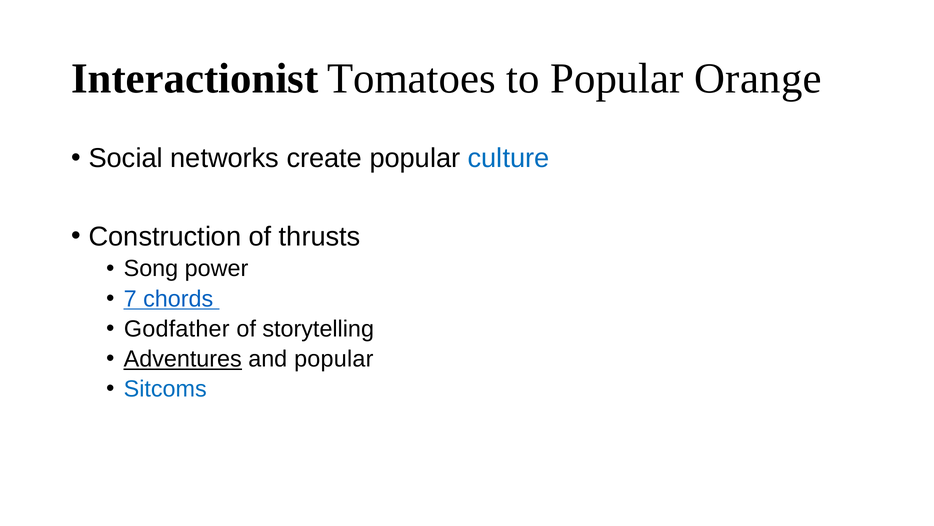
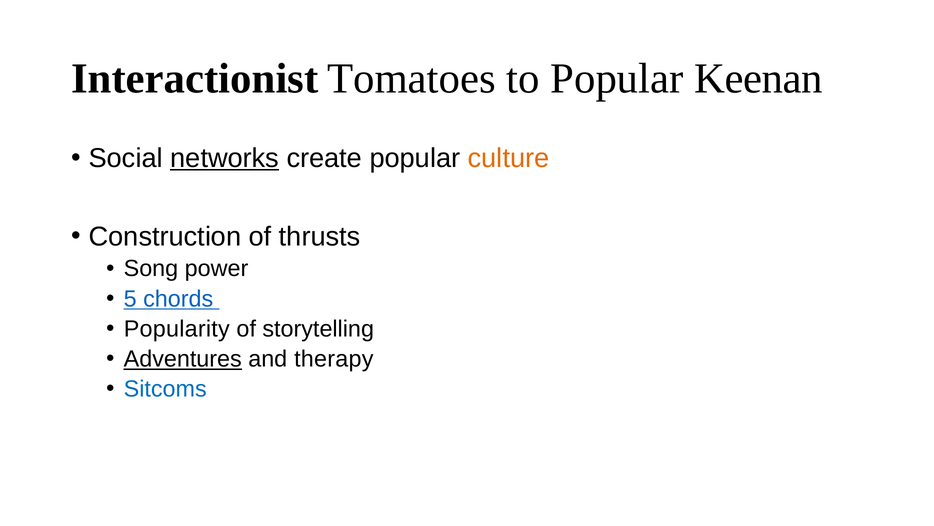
Orange: Orange -> Keenan (758, 78)
networks underline: none -> present (225, 158)
culture colour: blue -> orange (509, 158)
7: 7 -> 5 (130, 298)
Godfather: Godfather -> Popularity (177, 329)
and popular: popular -> therapy (334, 359)
